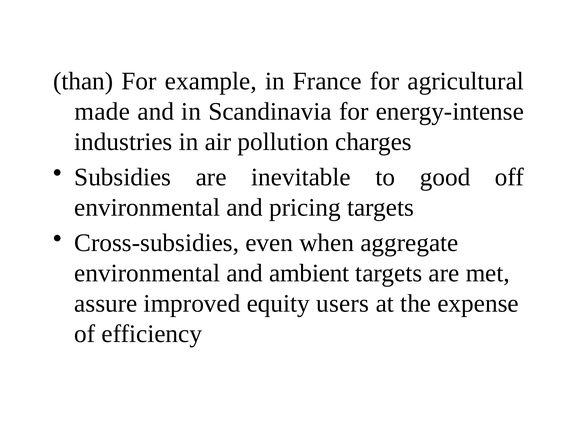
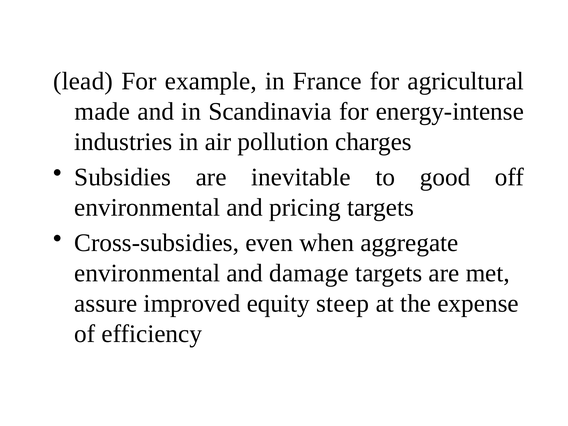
than: than -> lead (83, 81)
ambient: ambient -> damage (309, 273)
users: users -> steep (343, 304)
